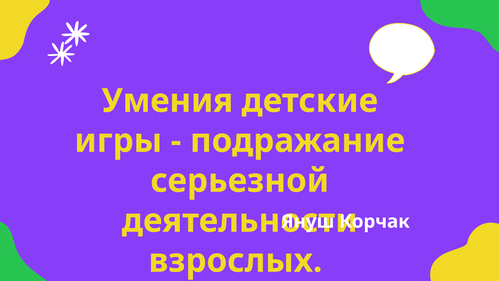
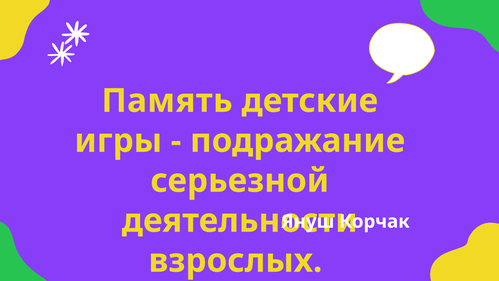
Умения: Умения -> Память (167, 101)
